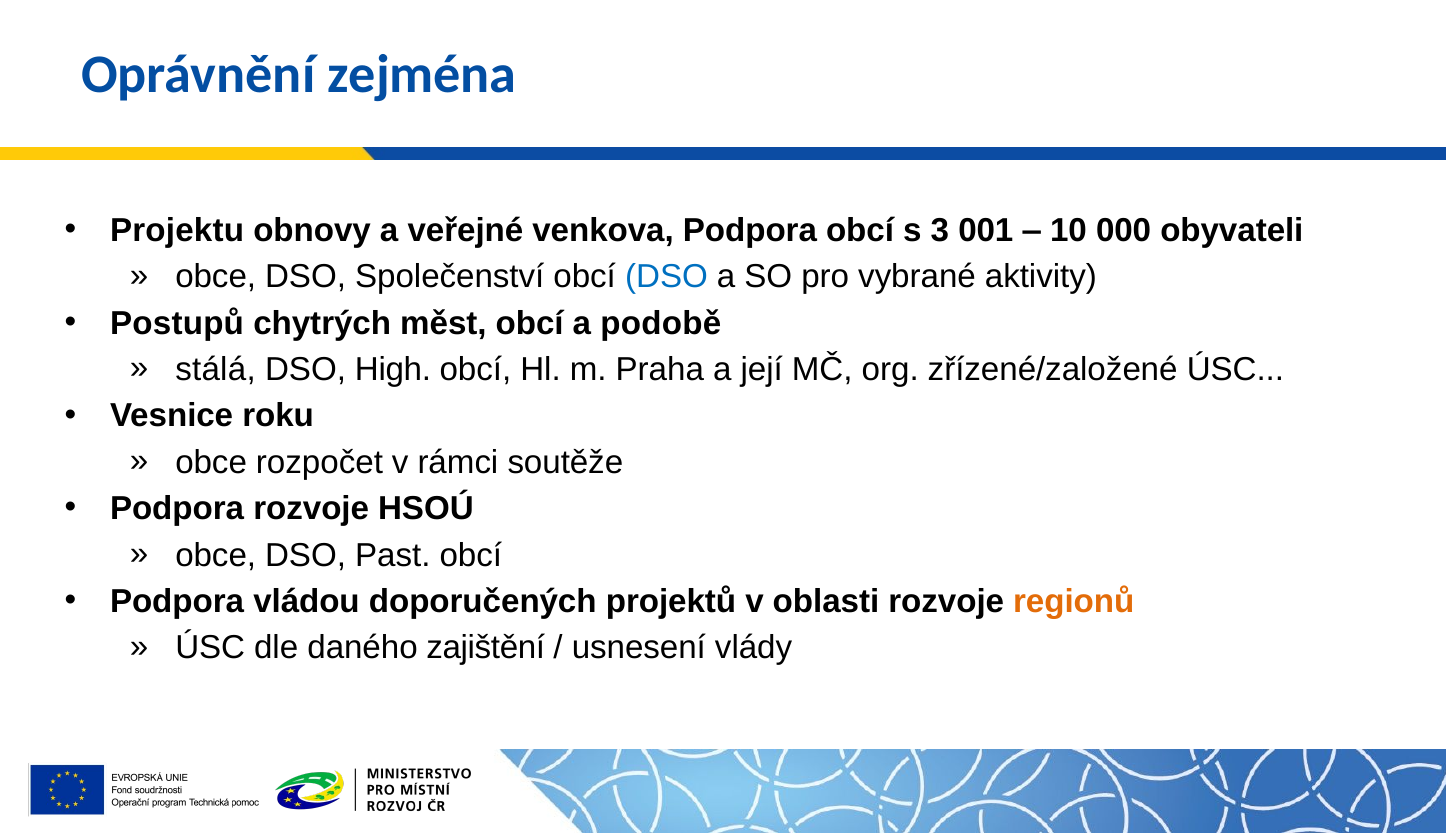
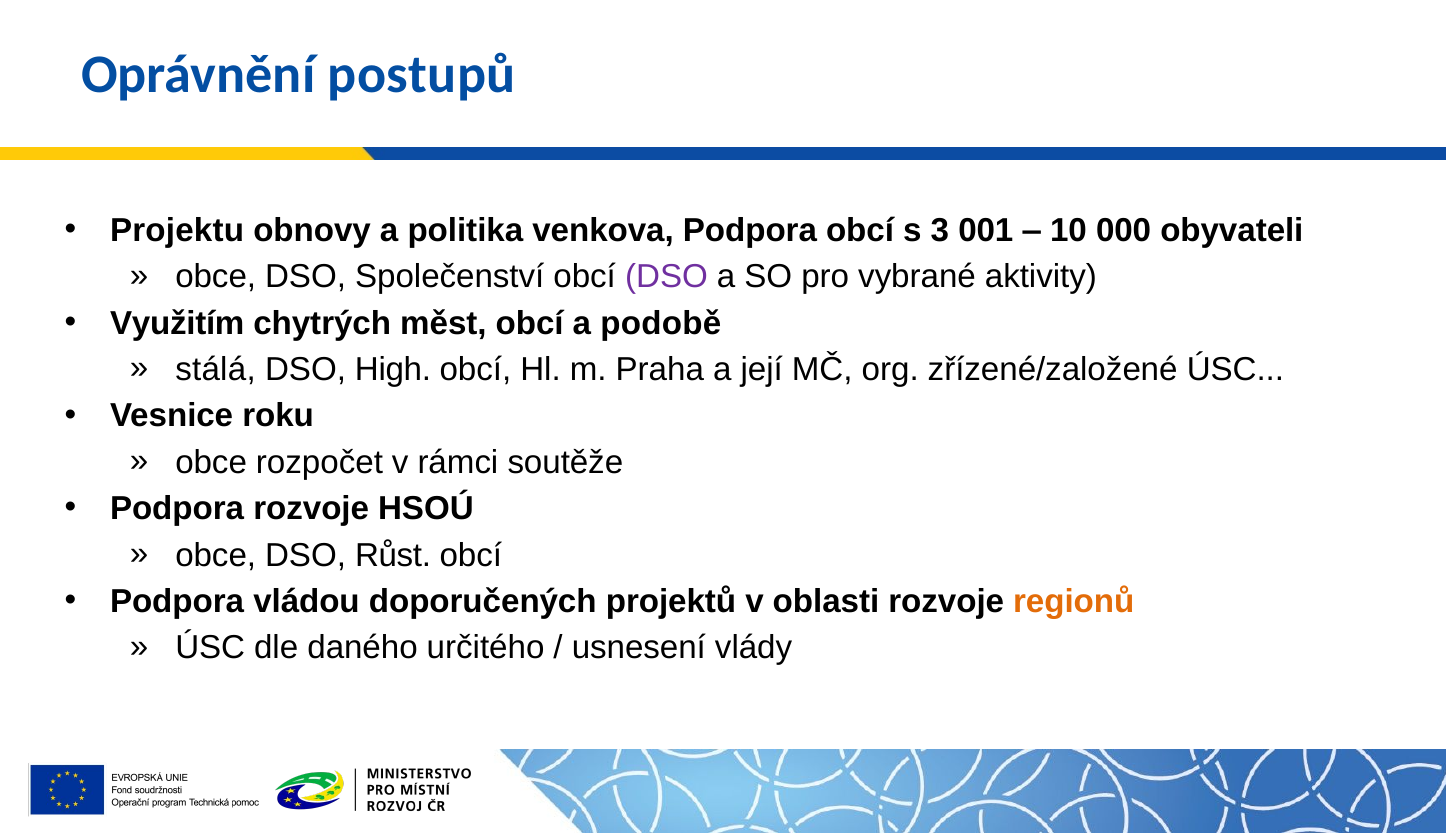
zejména: zejména -> postupů (422, 74)
veřejné: veřejné -> politika (465, 230)
DSO colour: blue -> purple (666, 277)
Postupů: Postupů -> Využitím (177, 323)
Past: Past -> Růst (393, 555)
zajištění: zajištění -> určitého (486, 648)
